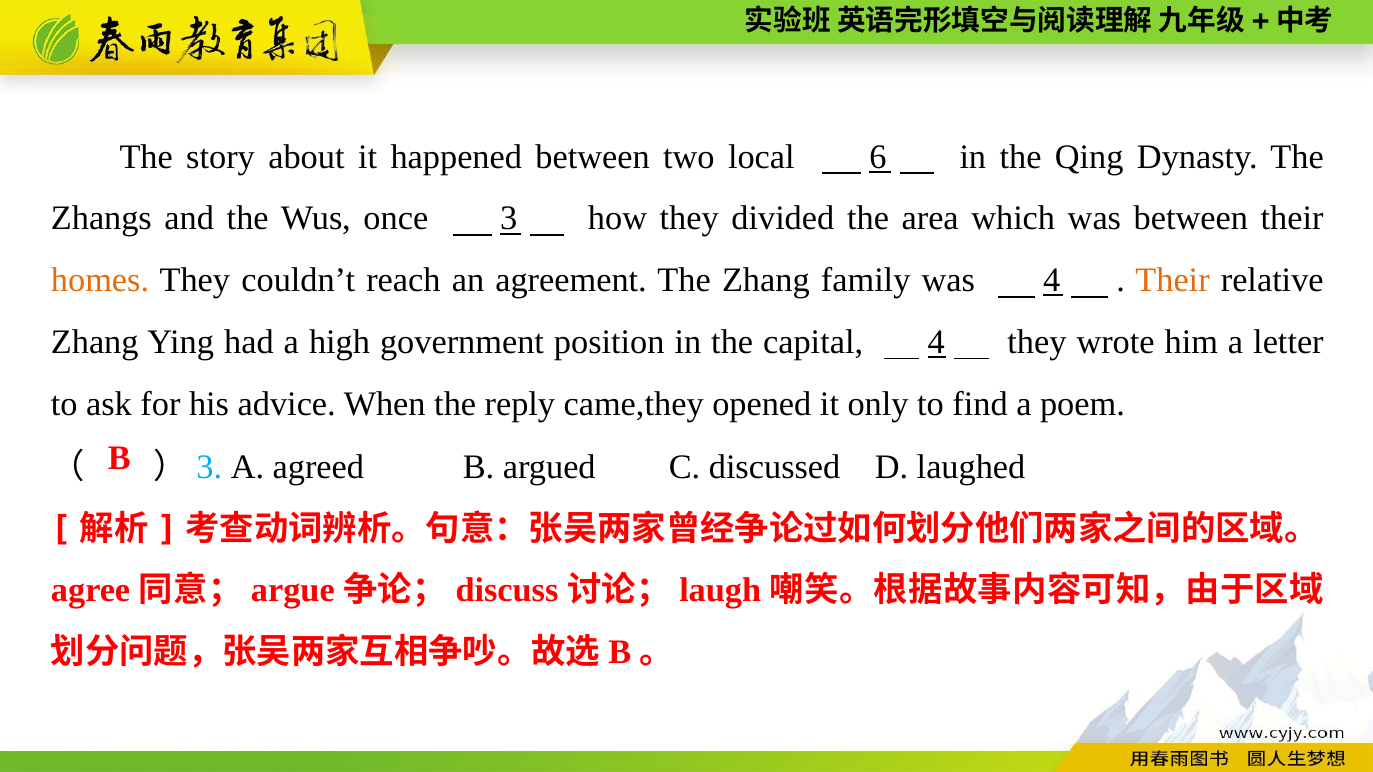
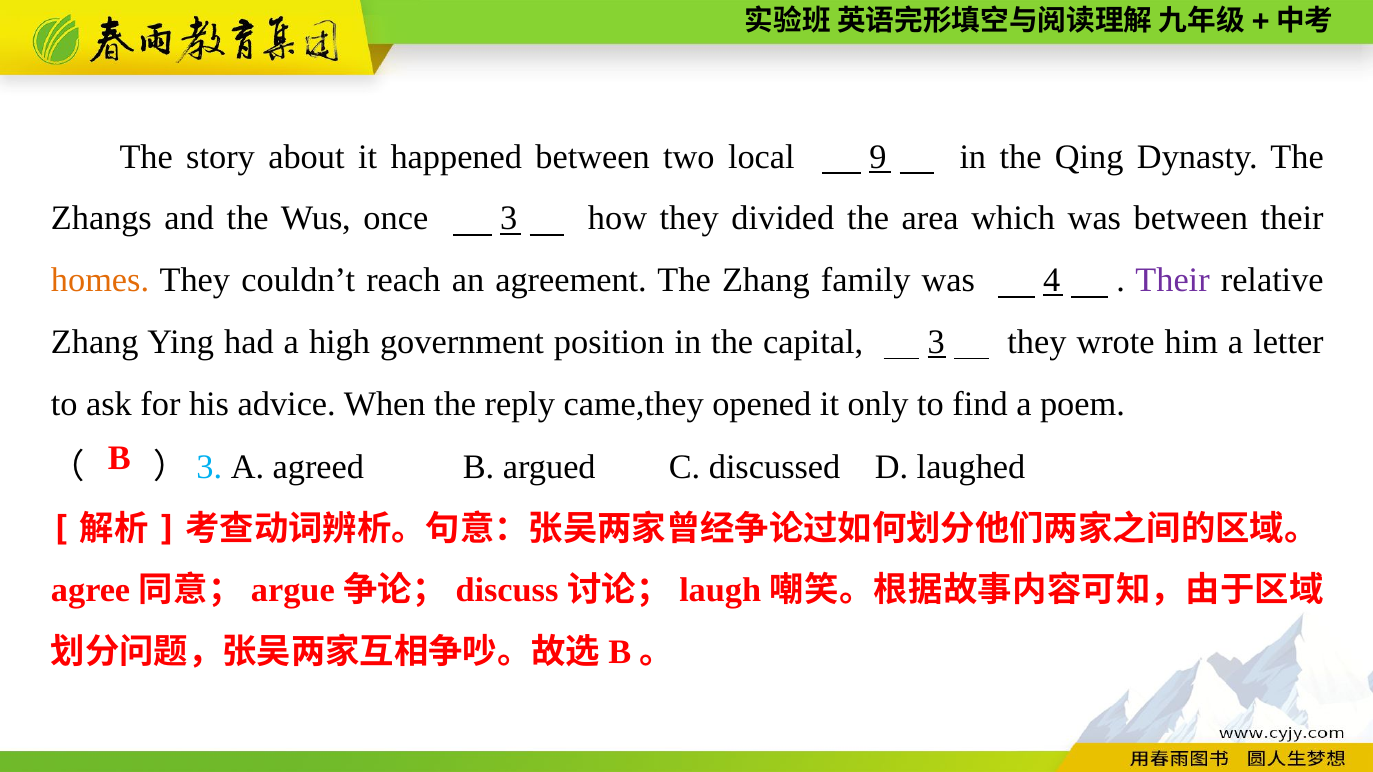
6: 6 -> 9 (878, 157)
Their colour: orange -> purple (1173, 280)
capital 4: 4 -> 3 (936, 342)
